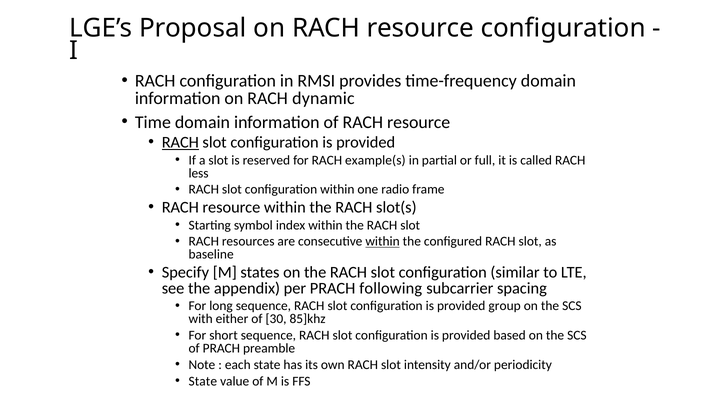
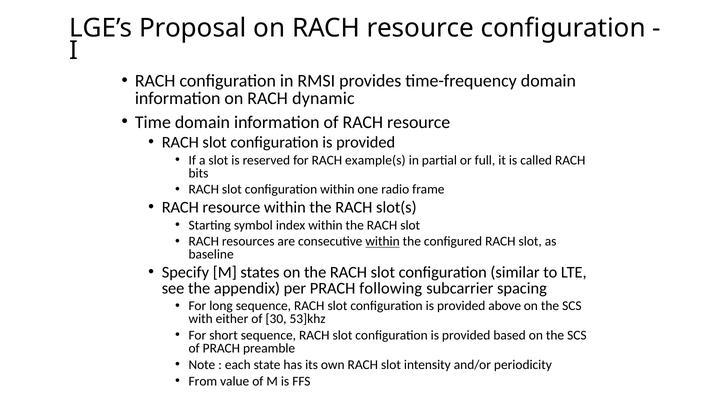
RACH underline: present -> none (180, 142)
less: less -> bits (198, 173)
group: group -> above (505, 306)
85]khz: 85]khz -> 53]khz (308, 319)
State: State -> From (203, 381)
